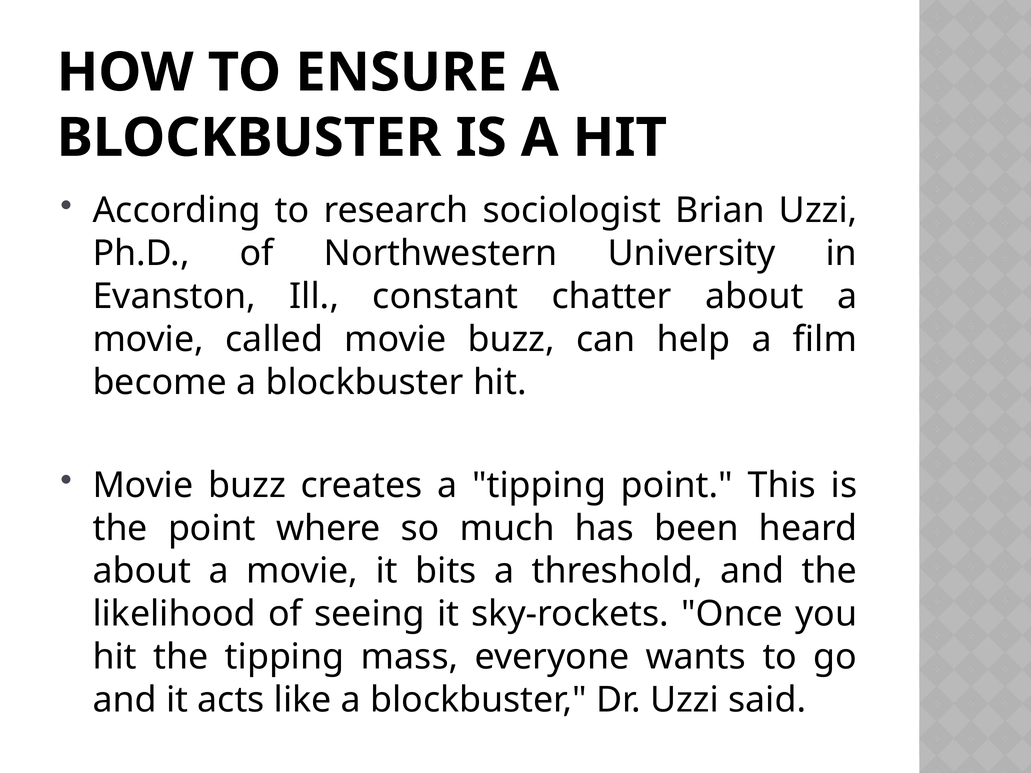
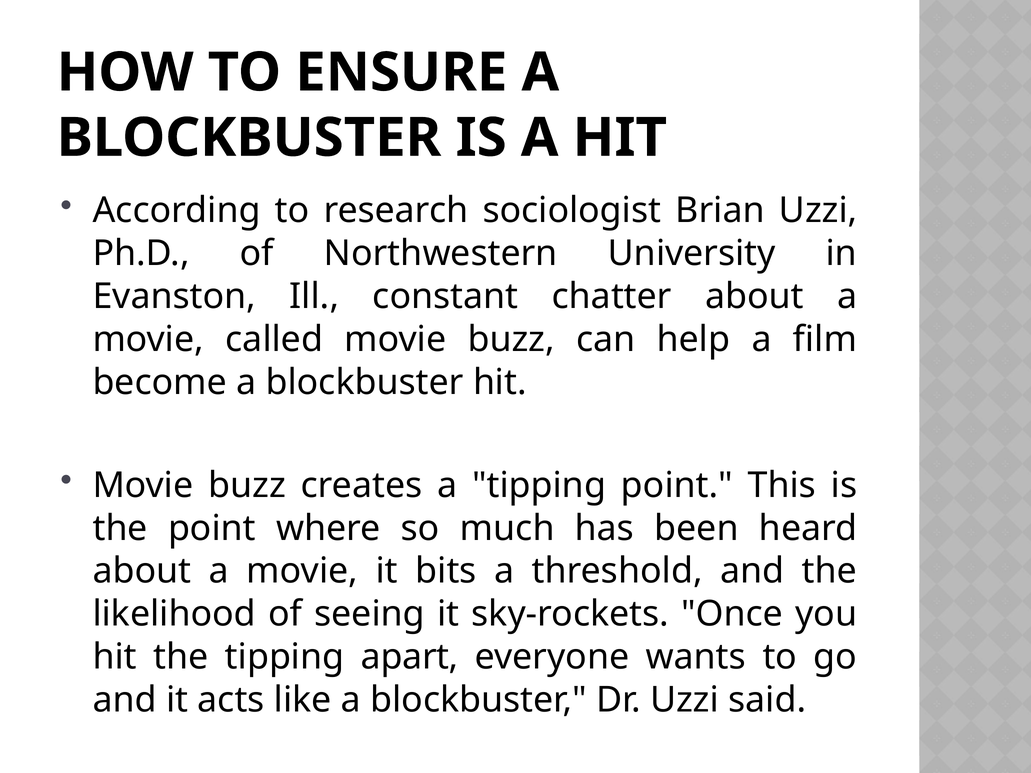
mass: mass -> apart (410, 657)
